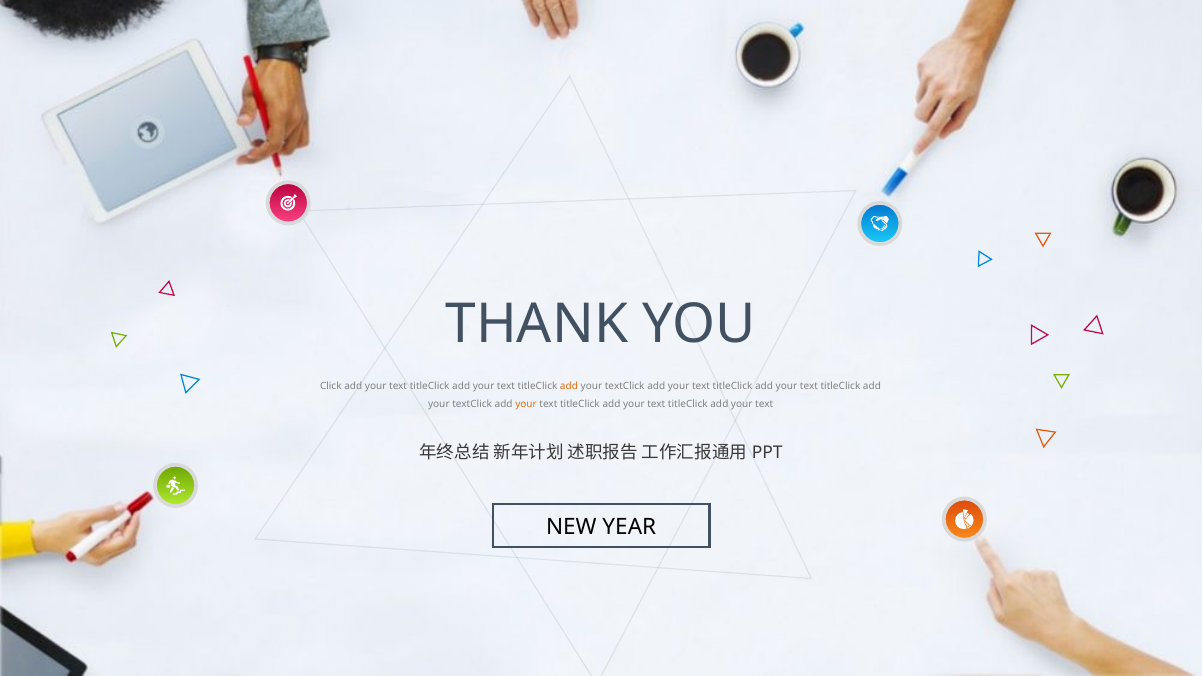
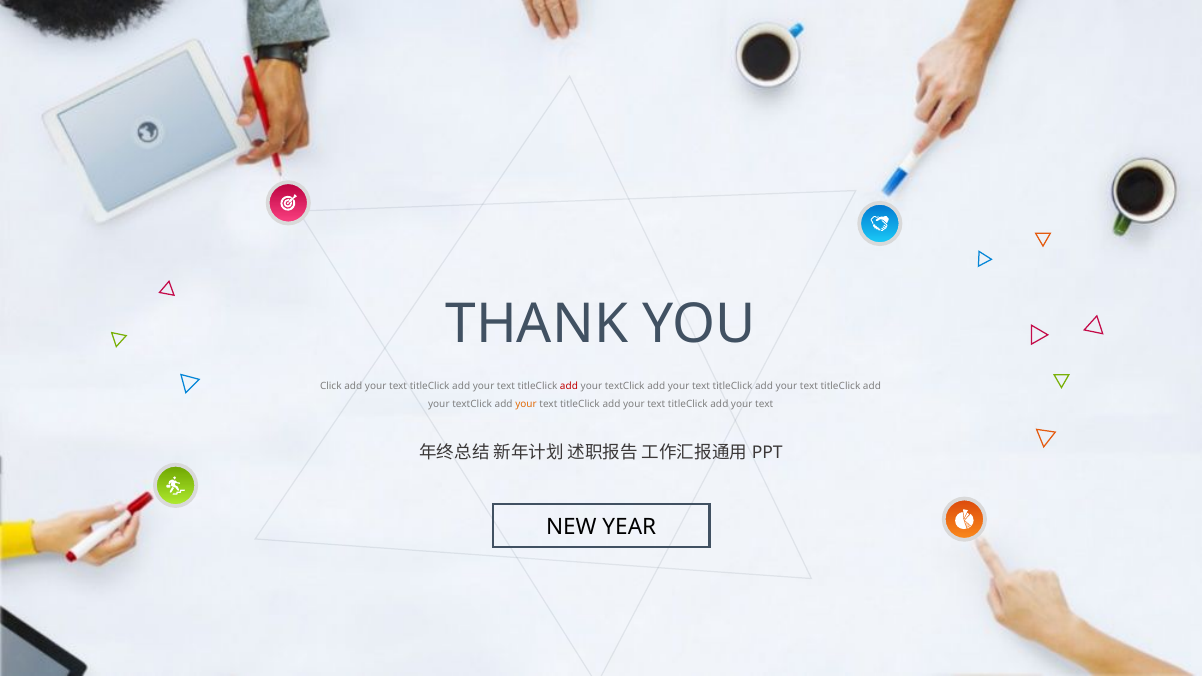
add colour: orange -> red (569, 386)
